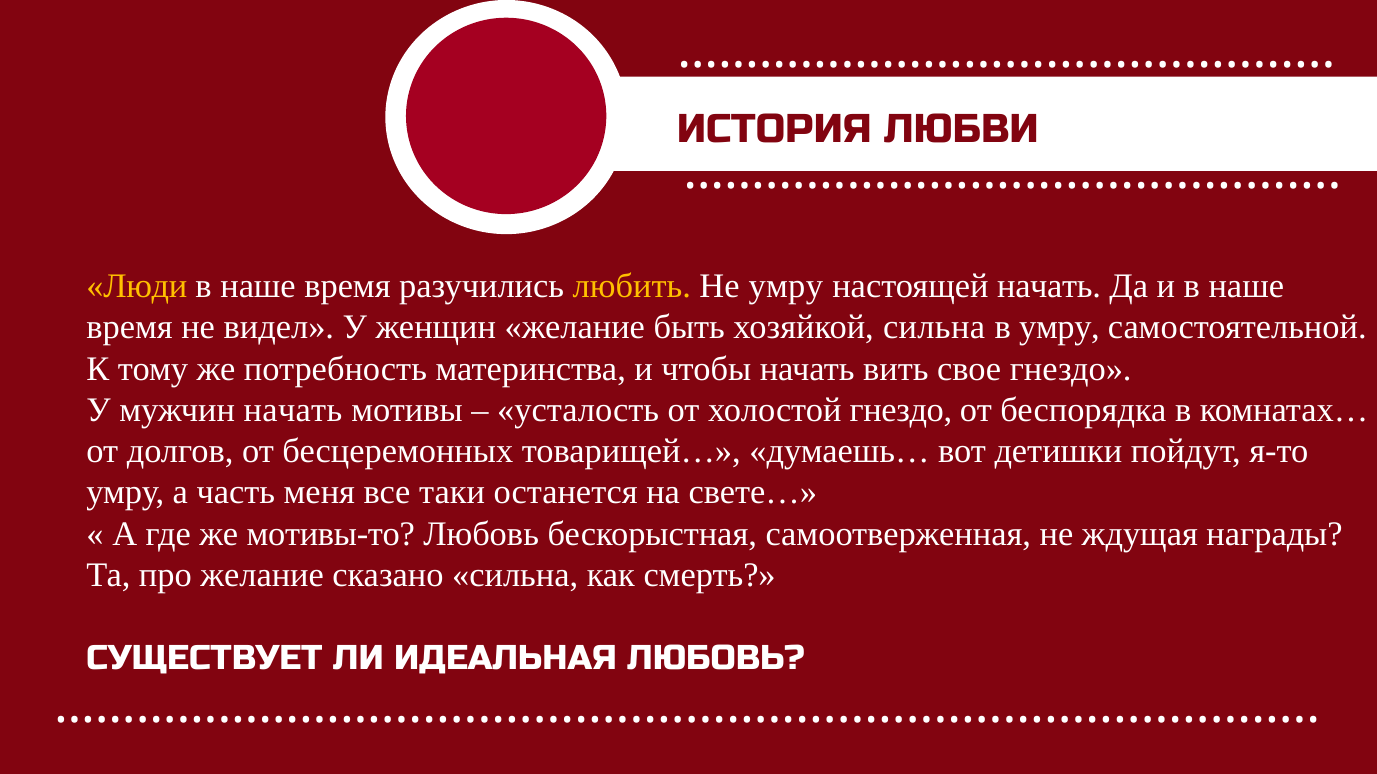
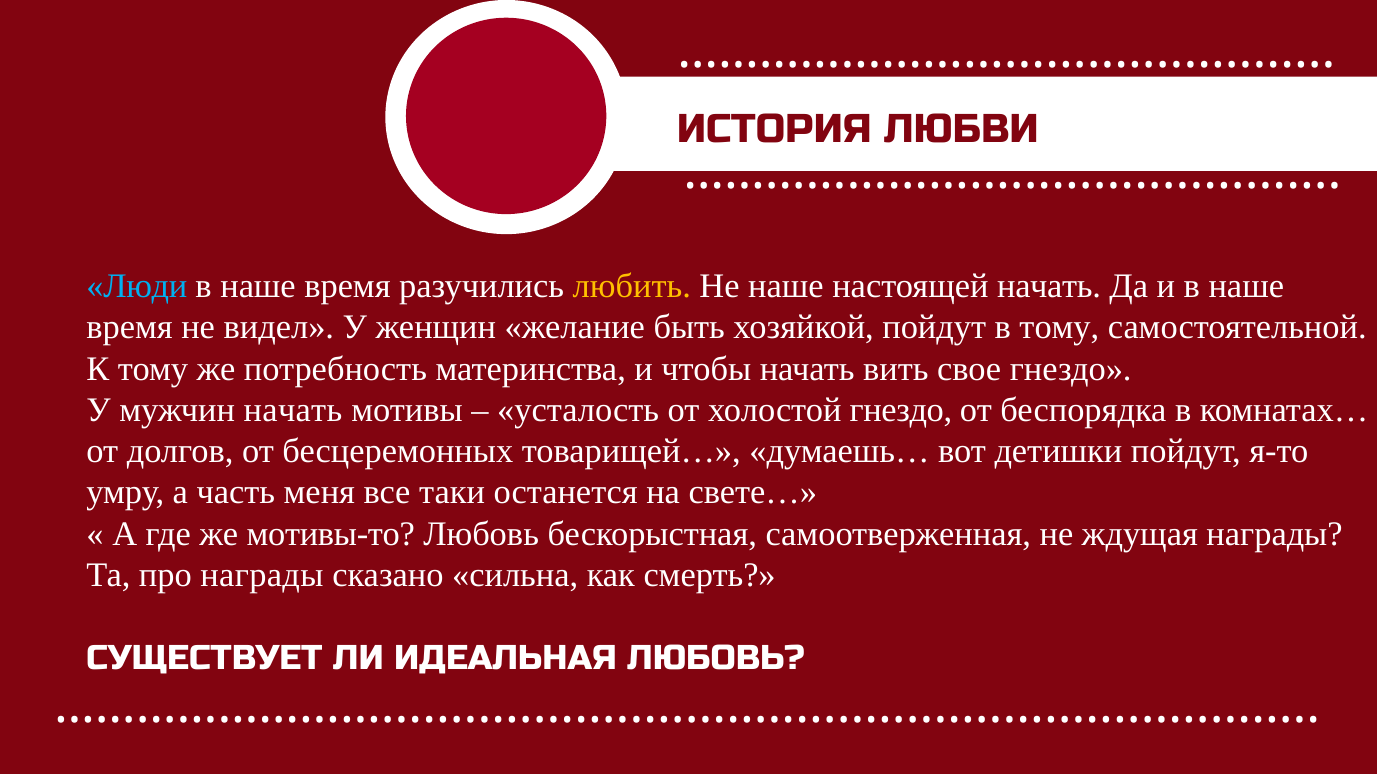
Люди colour: yellow -> light blue (137, 286)
Не умру: умру -> наше (786, 286)
хозяйкой сильна: сильна -> пойдут (934, 328)
в умру: умру -> тому (1059, 328)
про желание: желание -> награды (262, 576)
